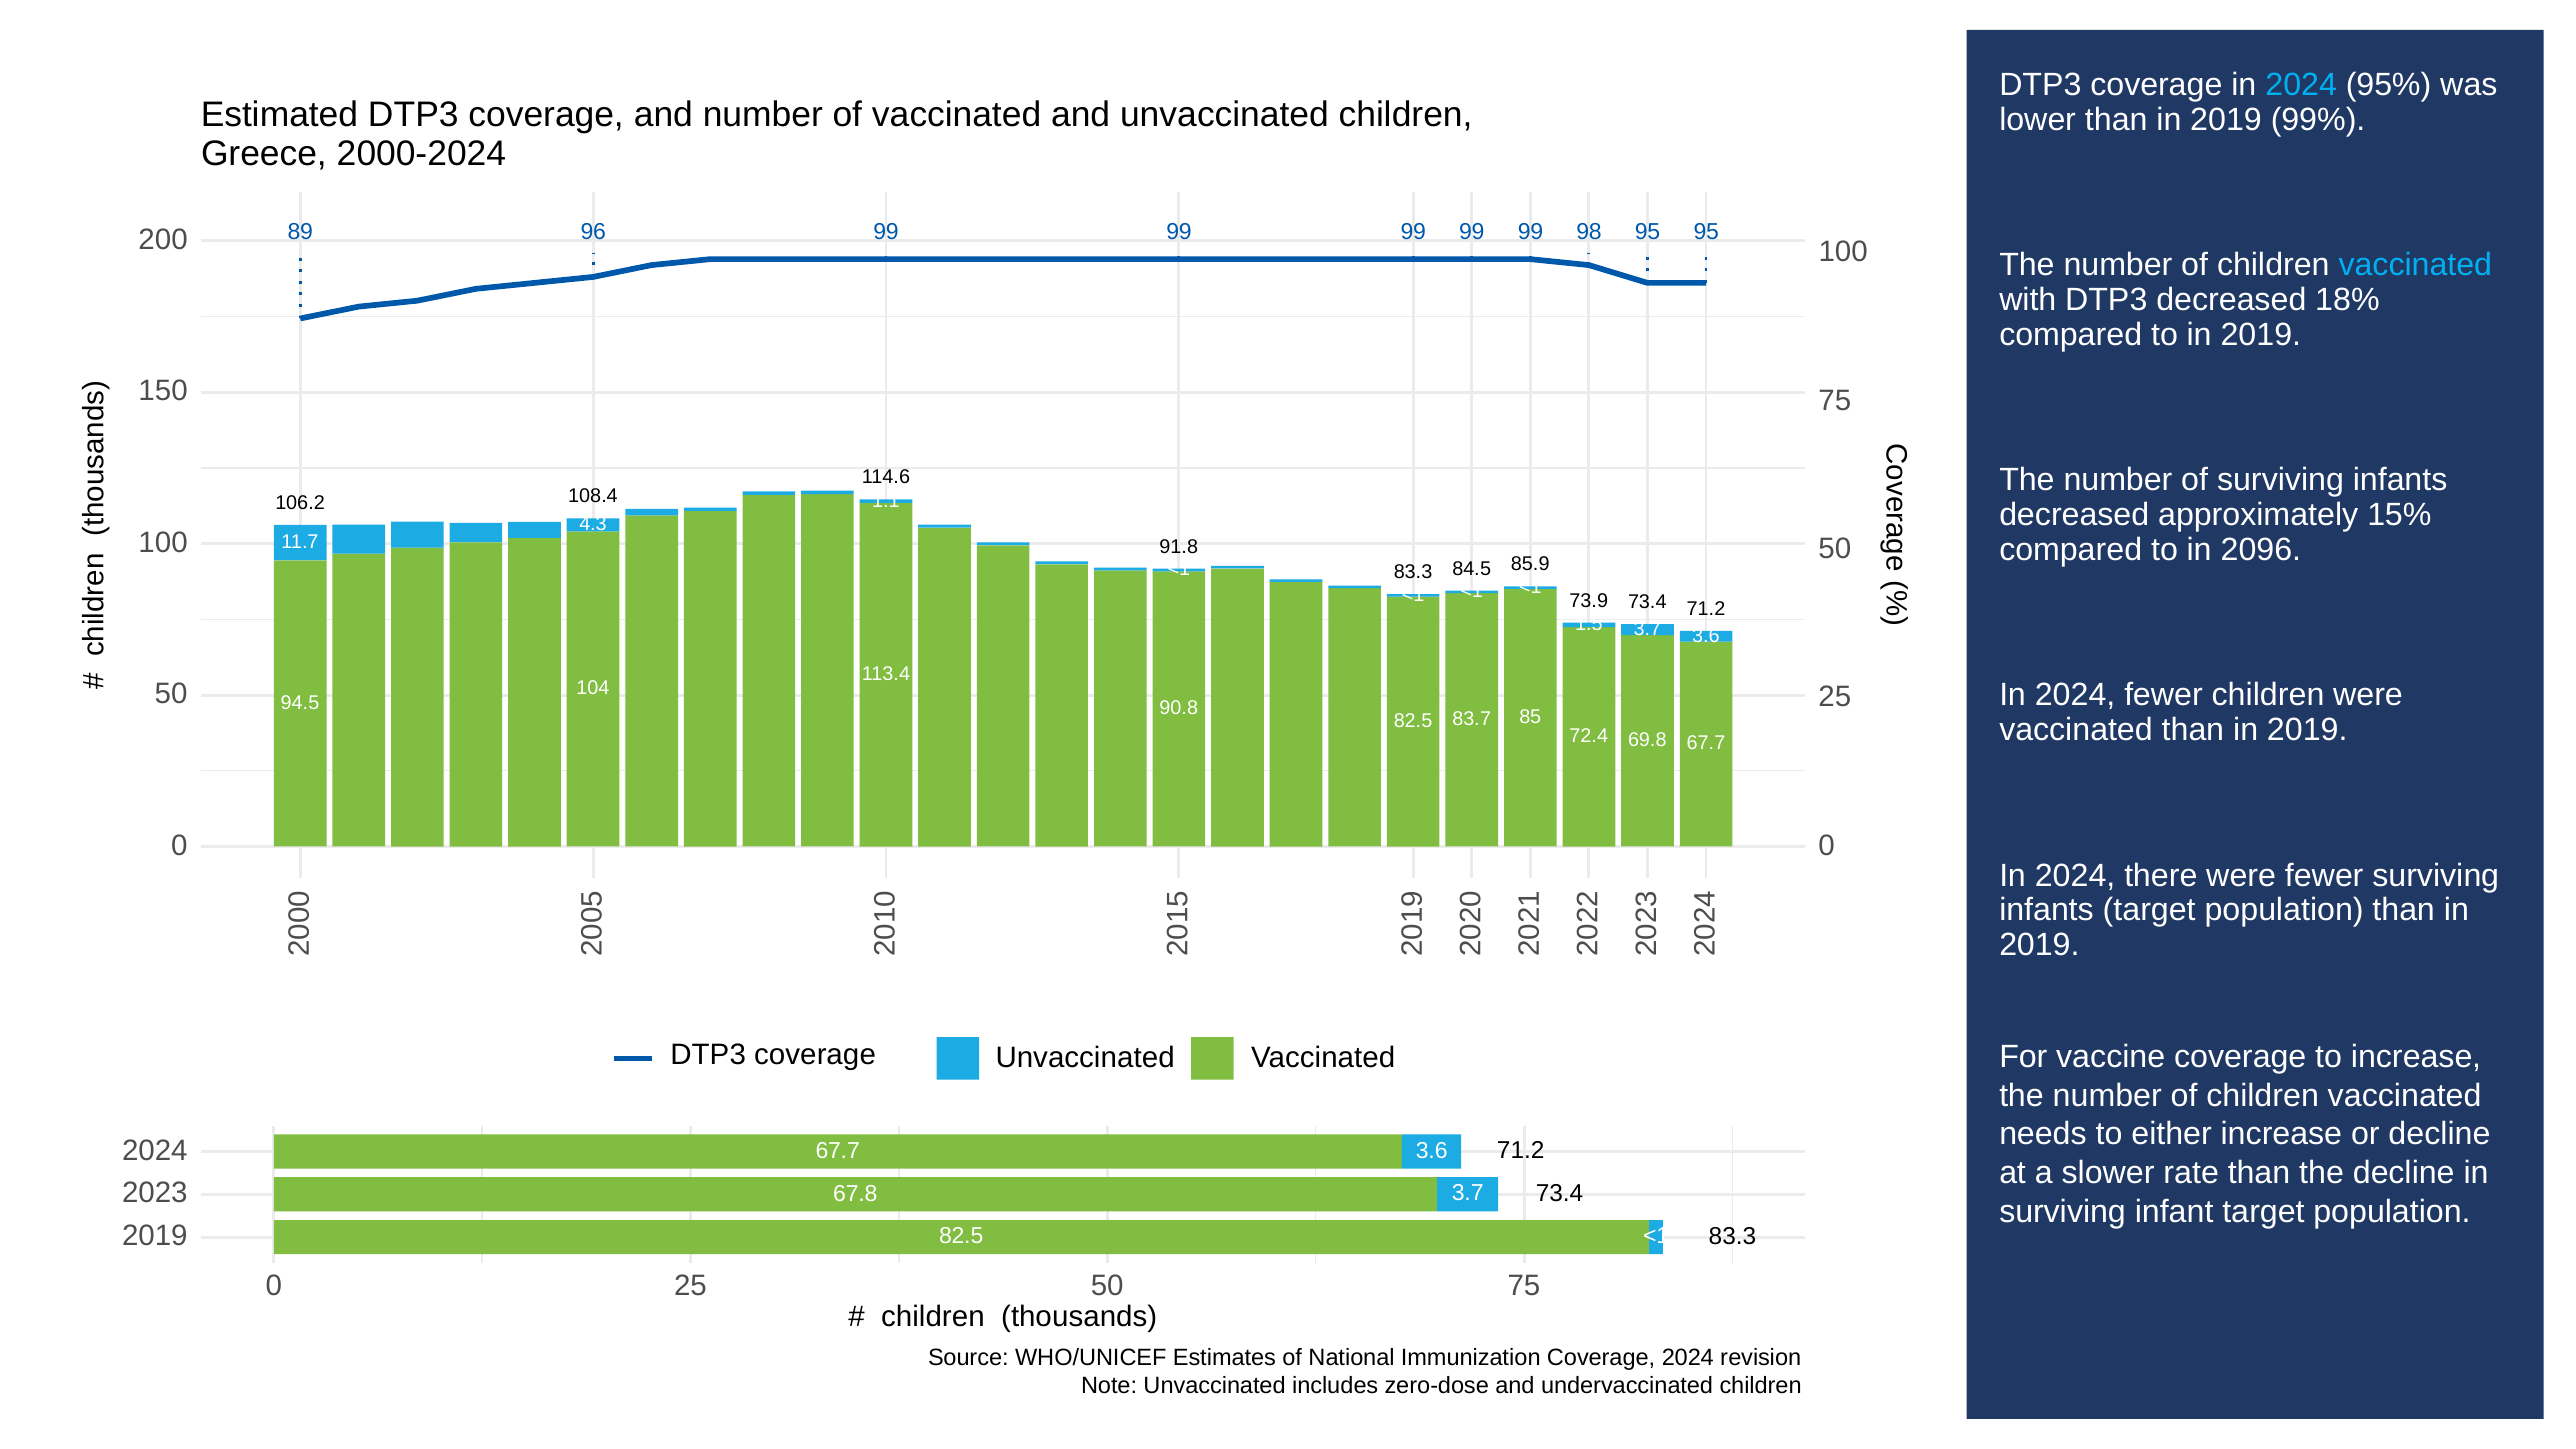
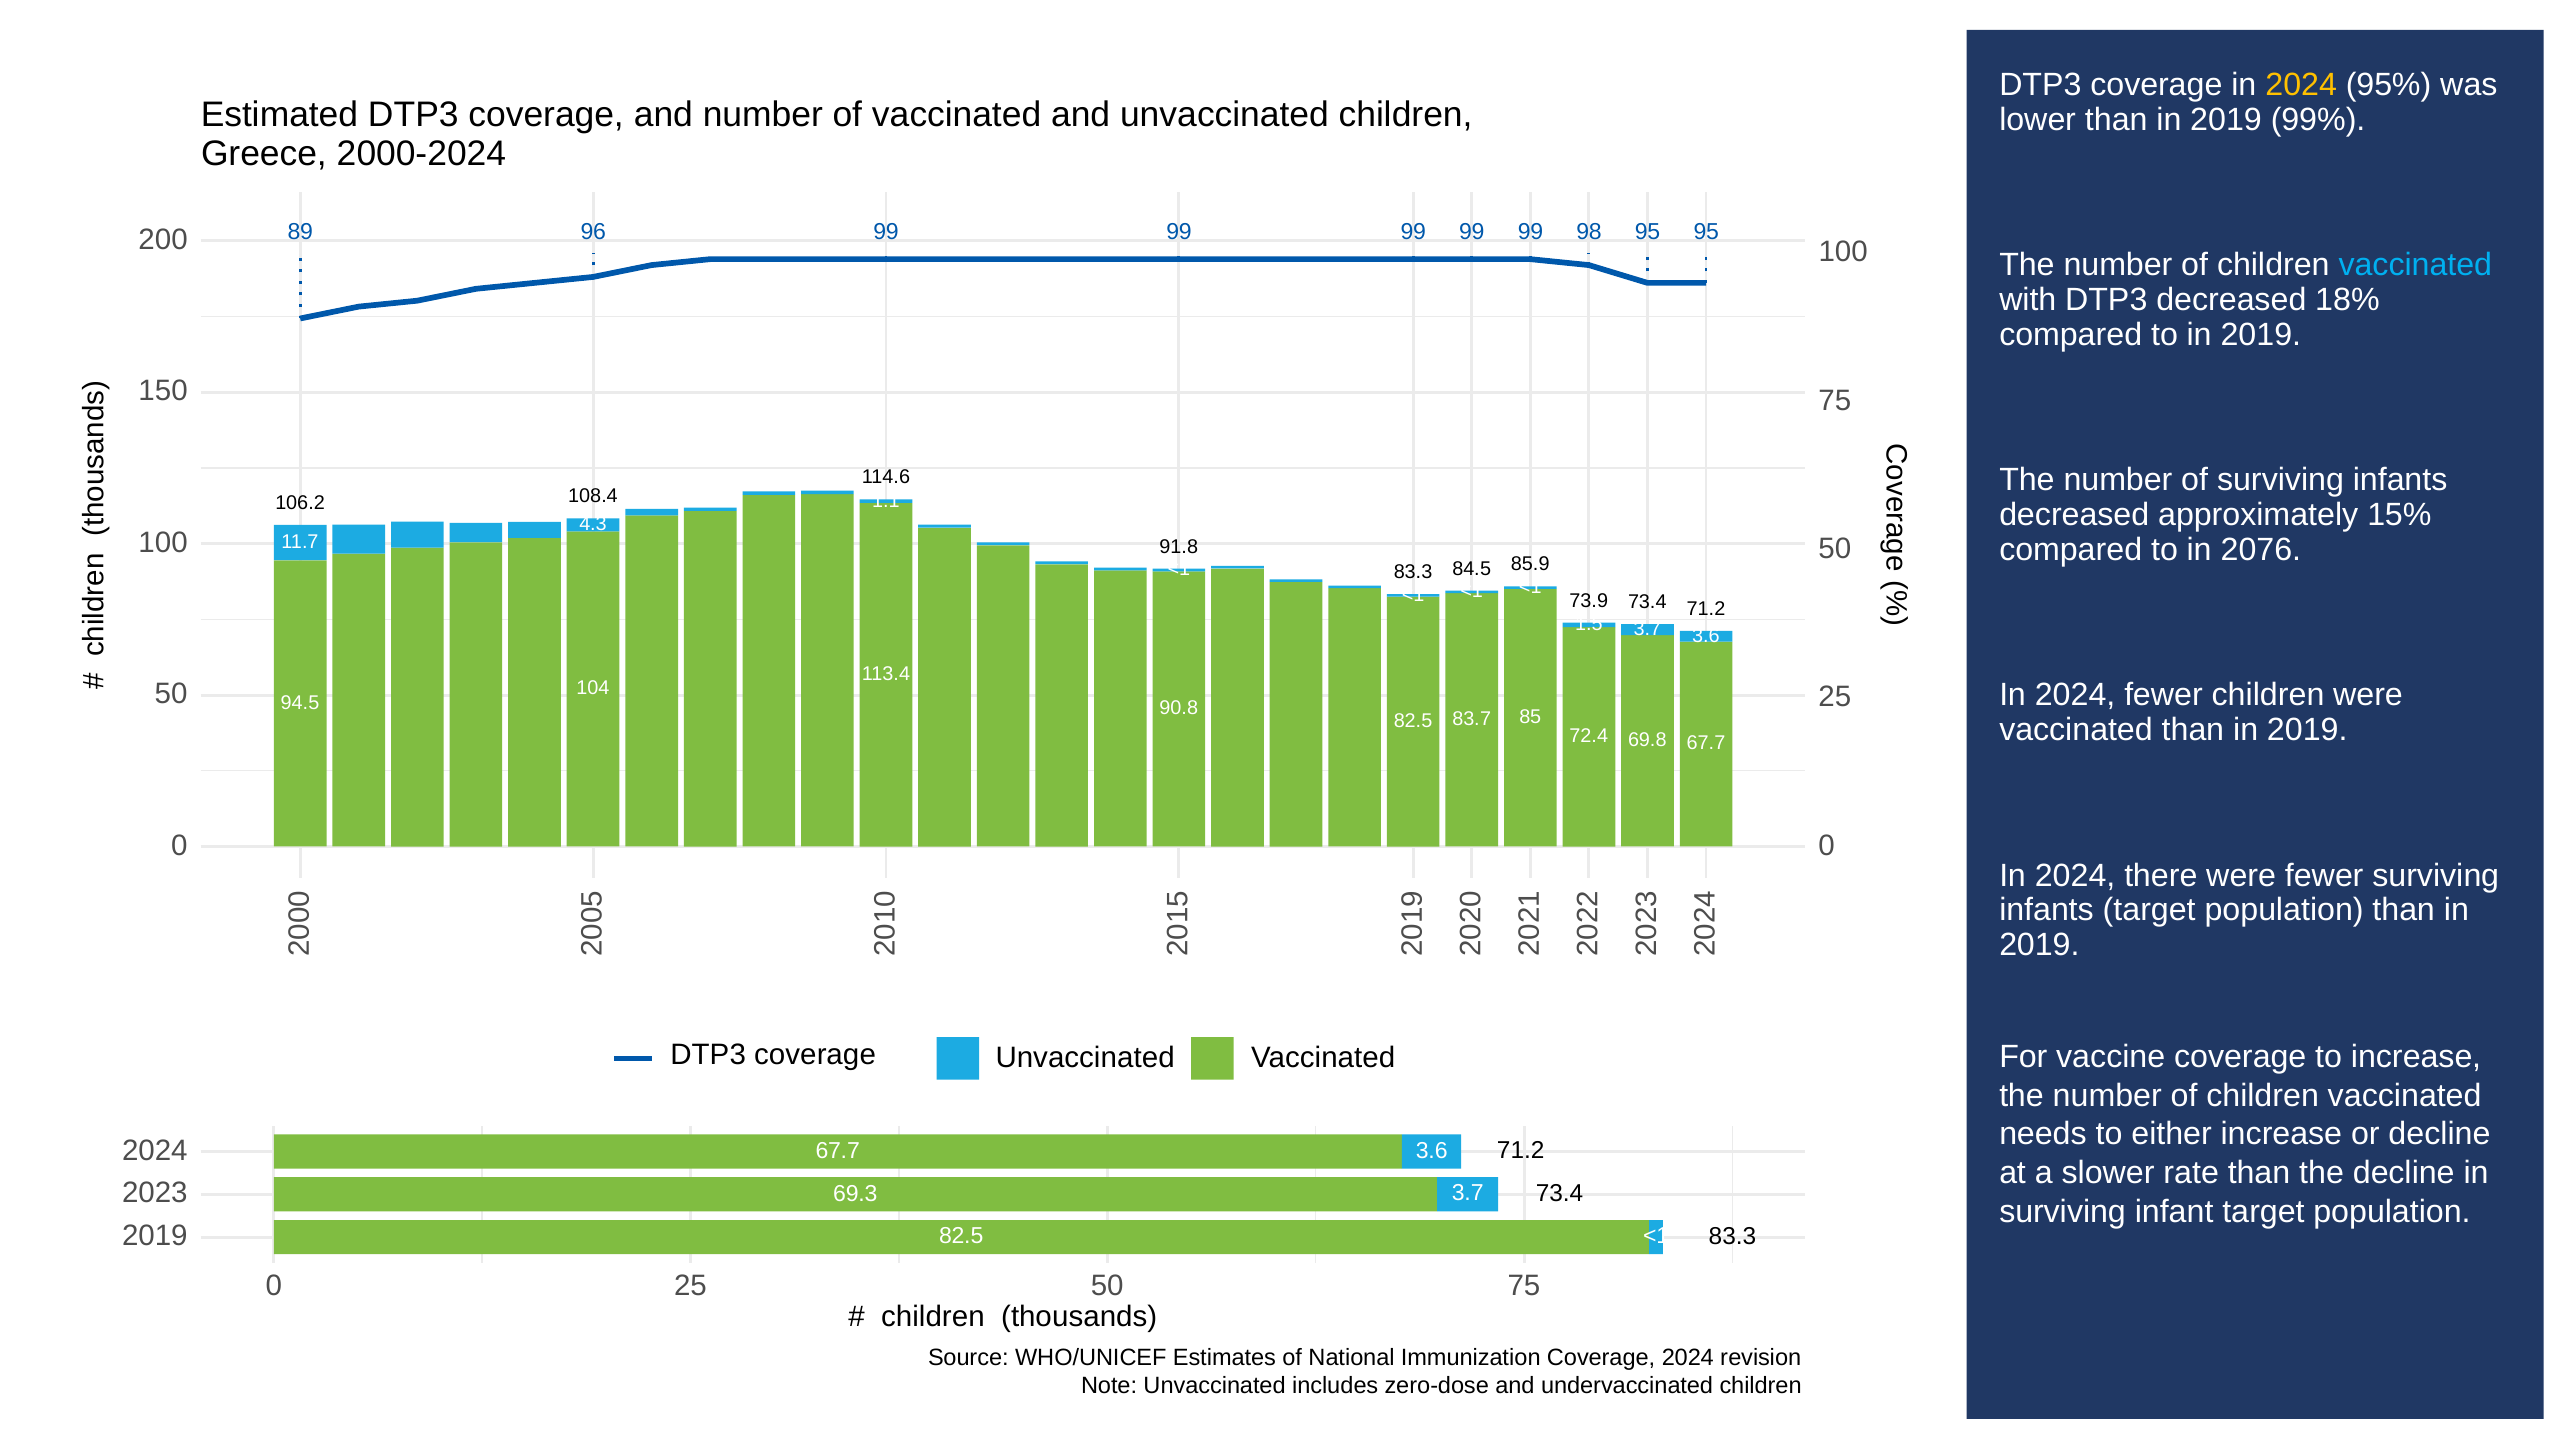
2024 colour: light blue -> yellow (2301, 85)
2096: 2096 -> 2076 (2261, 550)
67.8: 67.8 -> 69.3 (855, 1193)
